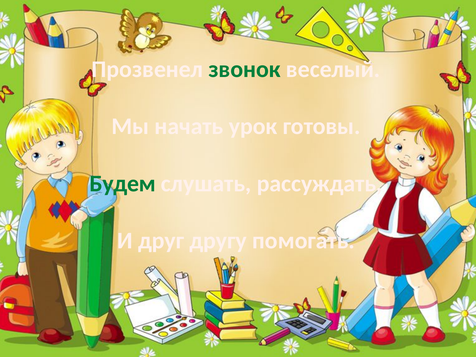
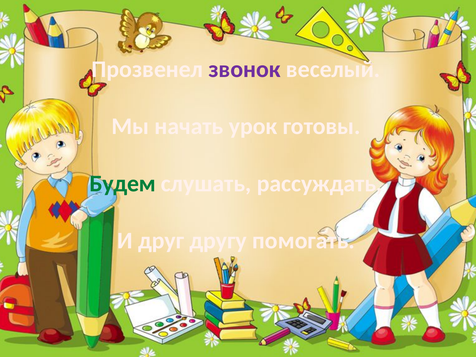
звонок colour: green -> purple (245, 69)
